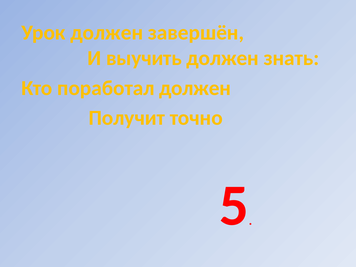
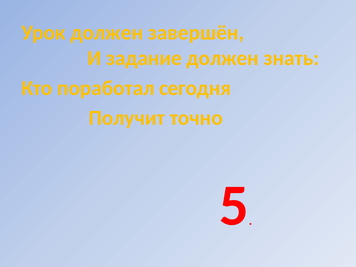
выучить: выучить -> задание (144, 58)
поработал должен: должен -> сегодня (195, 88)
